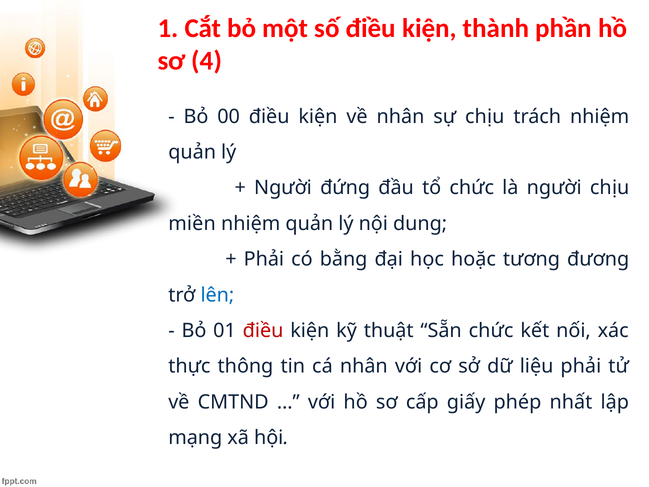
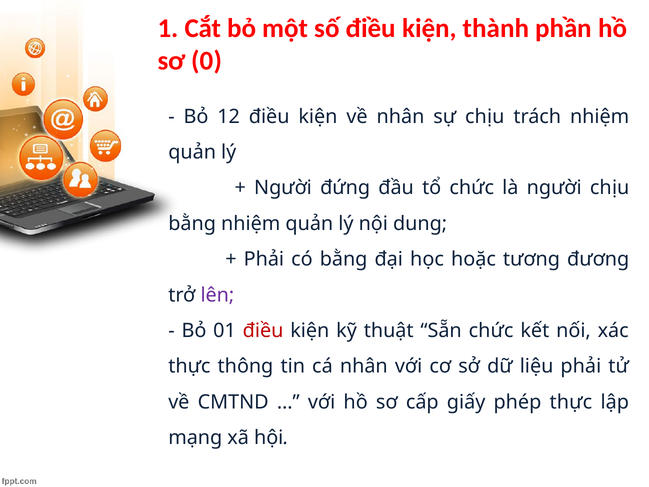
4: 4 -> 0 (207, 61)
00: 00 -> 12 (229, 117)
miền: miền -> bằng (192, 224)
lên colour: blue -> purple (217, 295)
phép nhất: nhất -> thực (571, 402)
